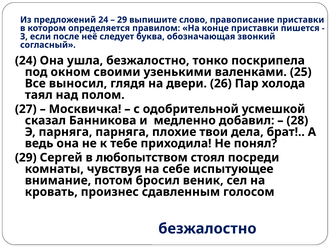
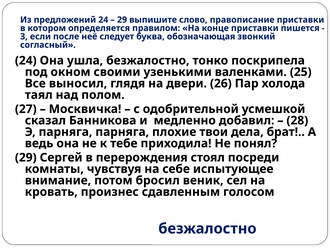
любопытством: любопытством -> перерождения (142, 157)
